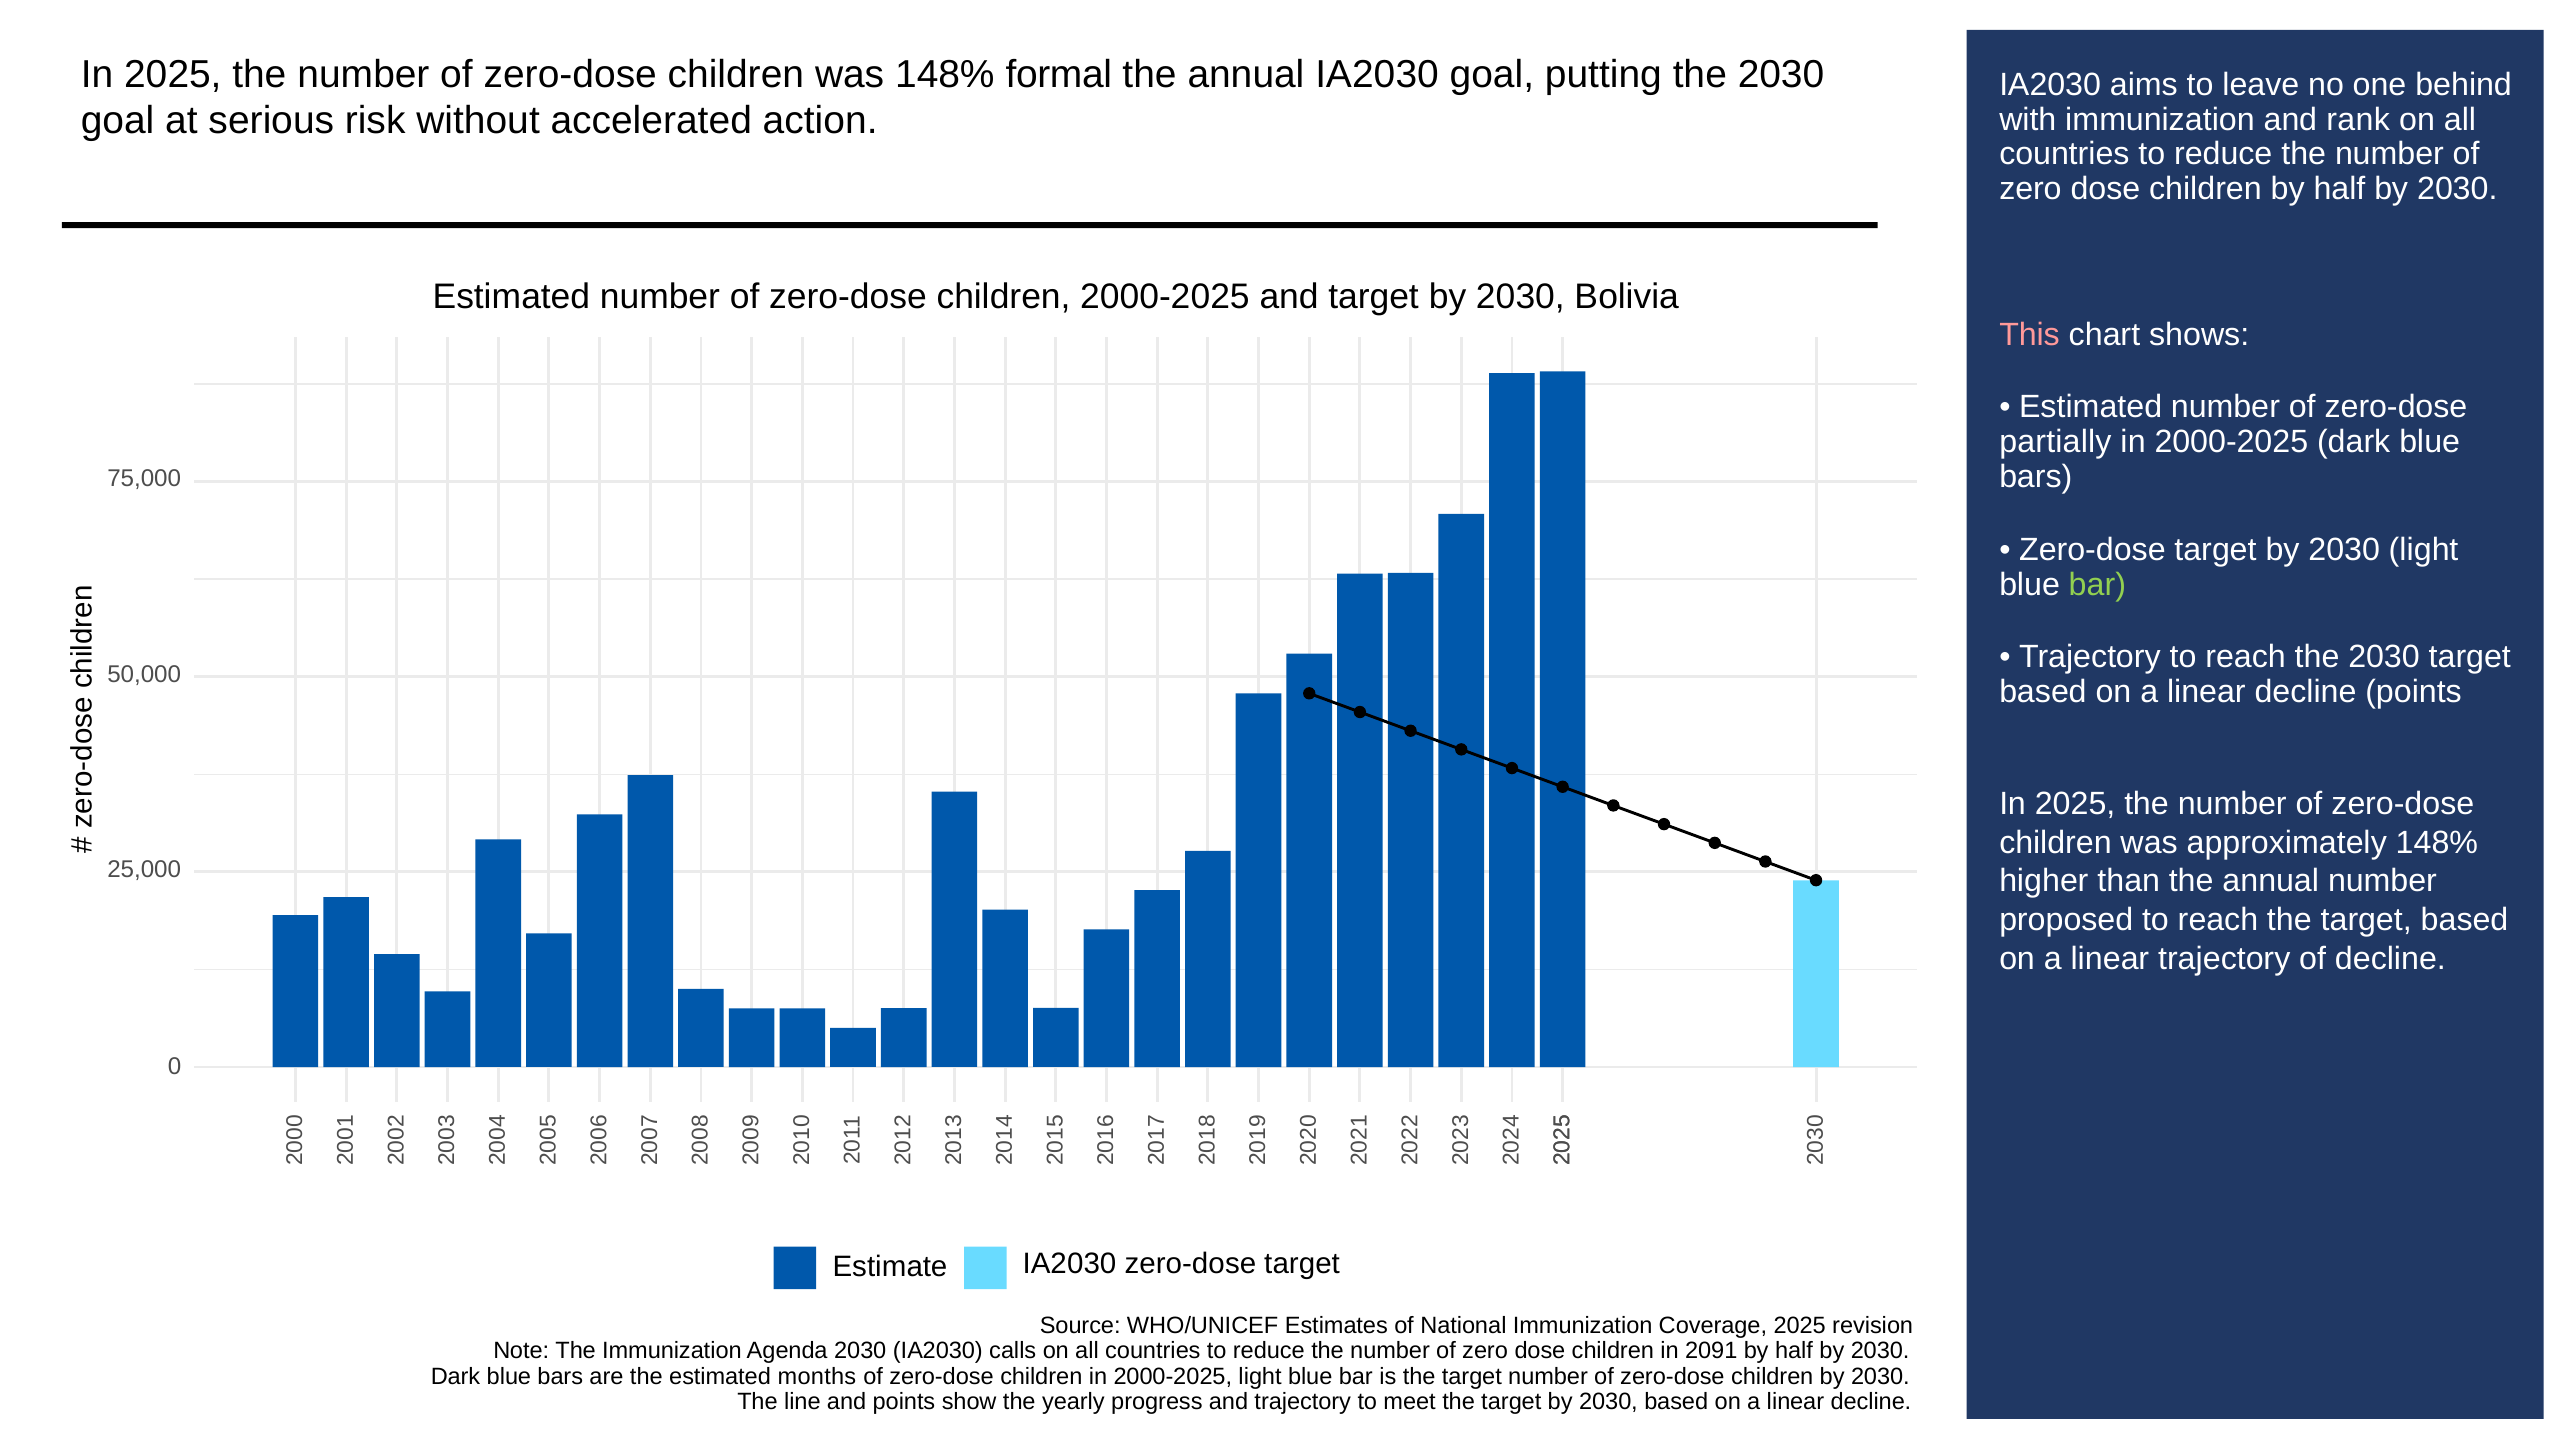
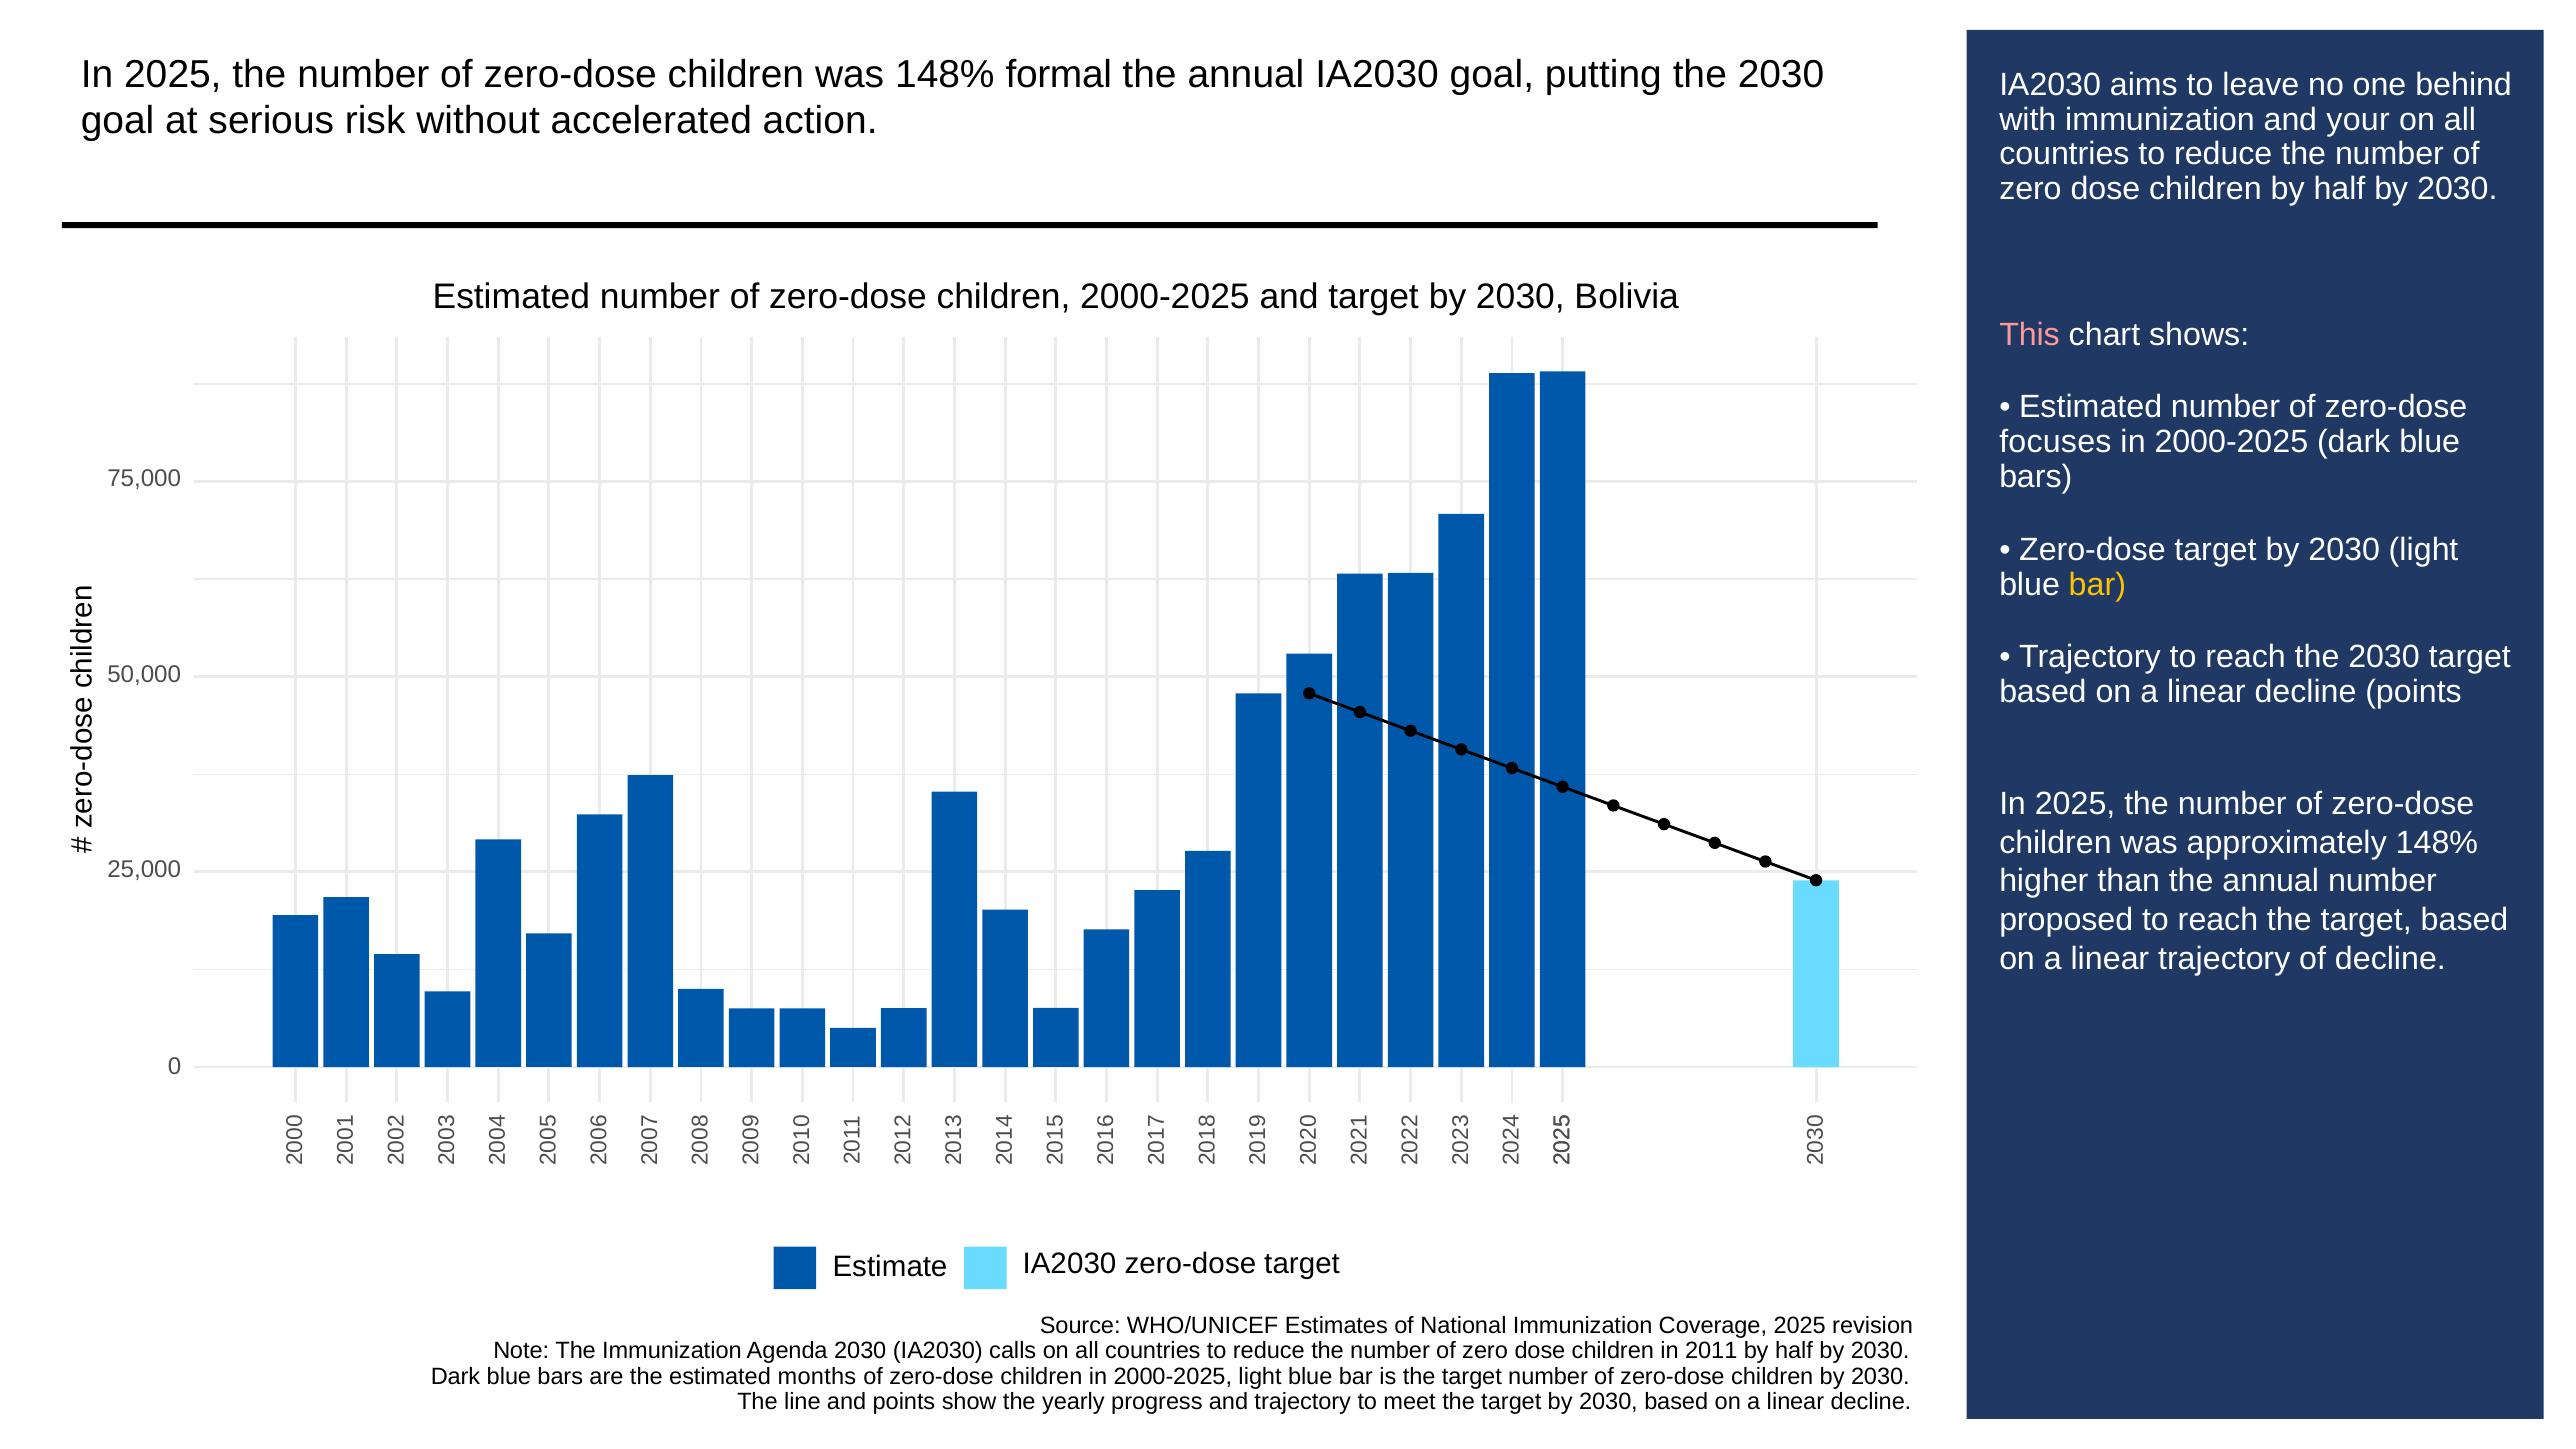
rank: rank -> your (2358, 119)
partially: partially -> focuses (2055, 442)
bar colour: light green -> yellow (2097, 584)
2091: 2091 -> 2011 (1711, 1351)
